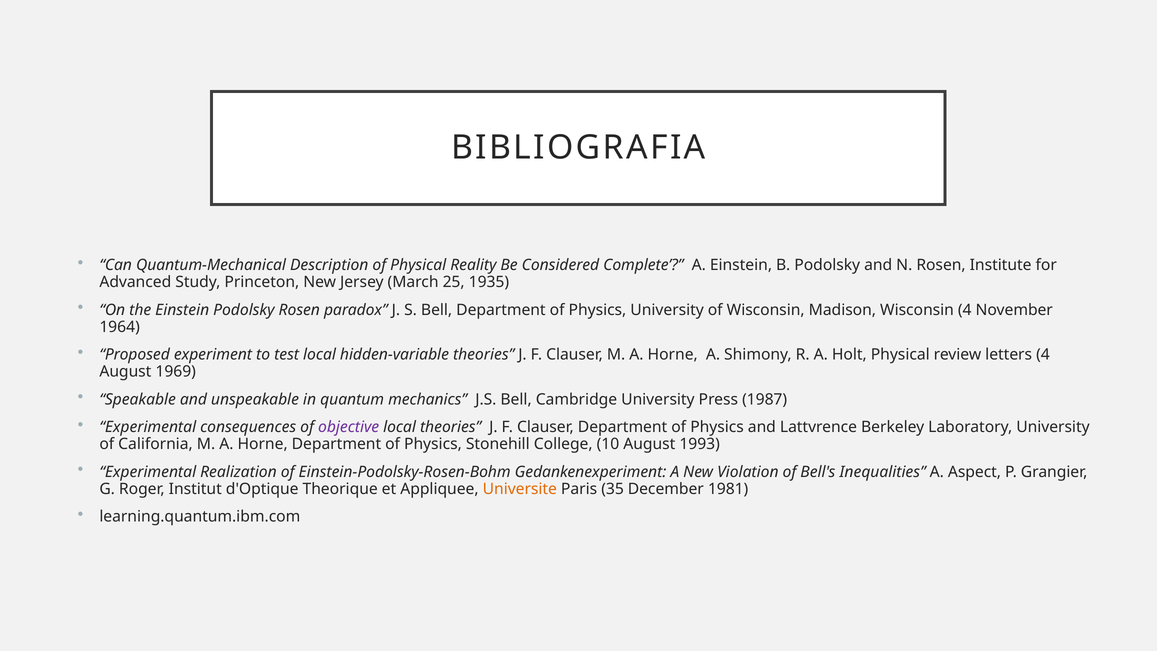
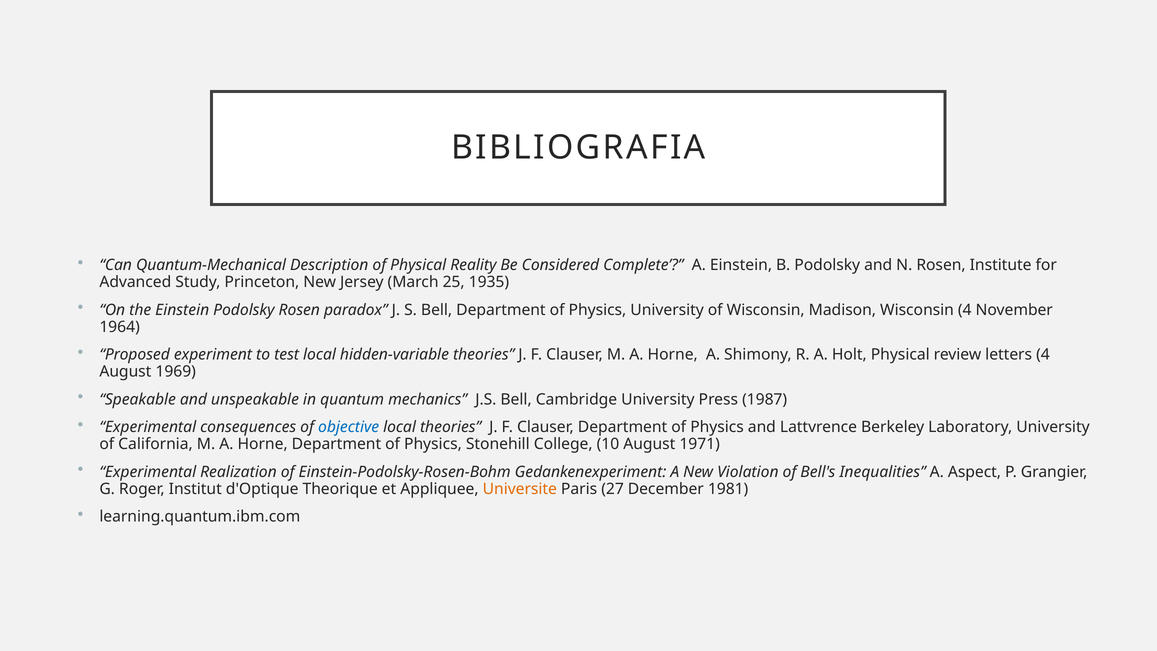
objective colour: purple -> blue (349, 427)
1993: 1993 -> 1971 (700, 444)
35: 35 -> 27 (613, 489)
